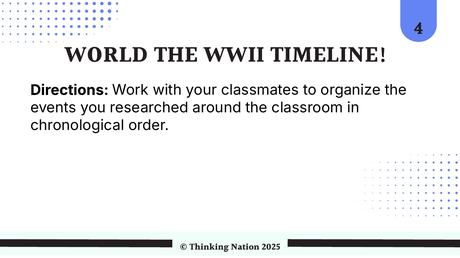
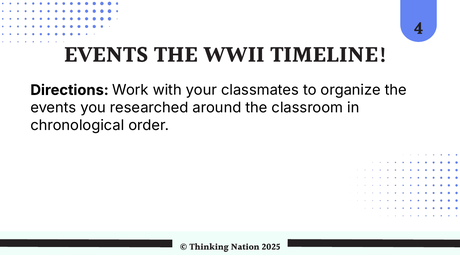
WORLD: WORLD -> EVENTS (106, 56)
